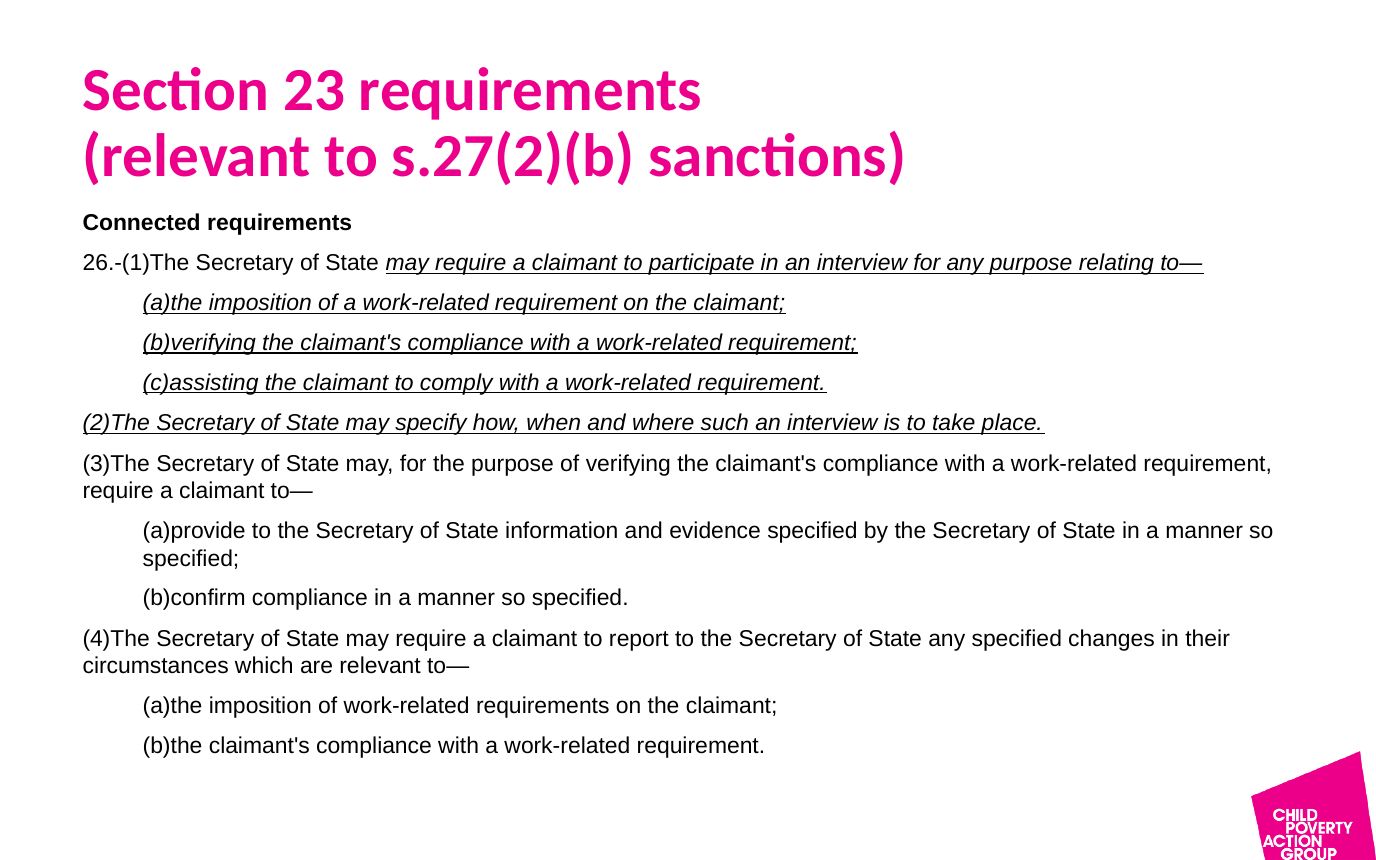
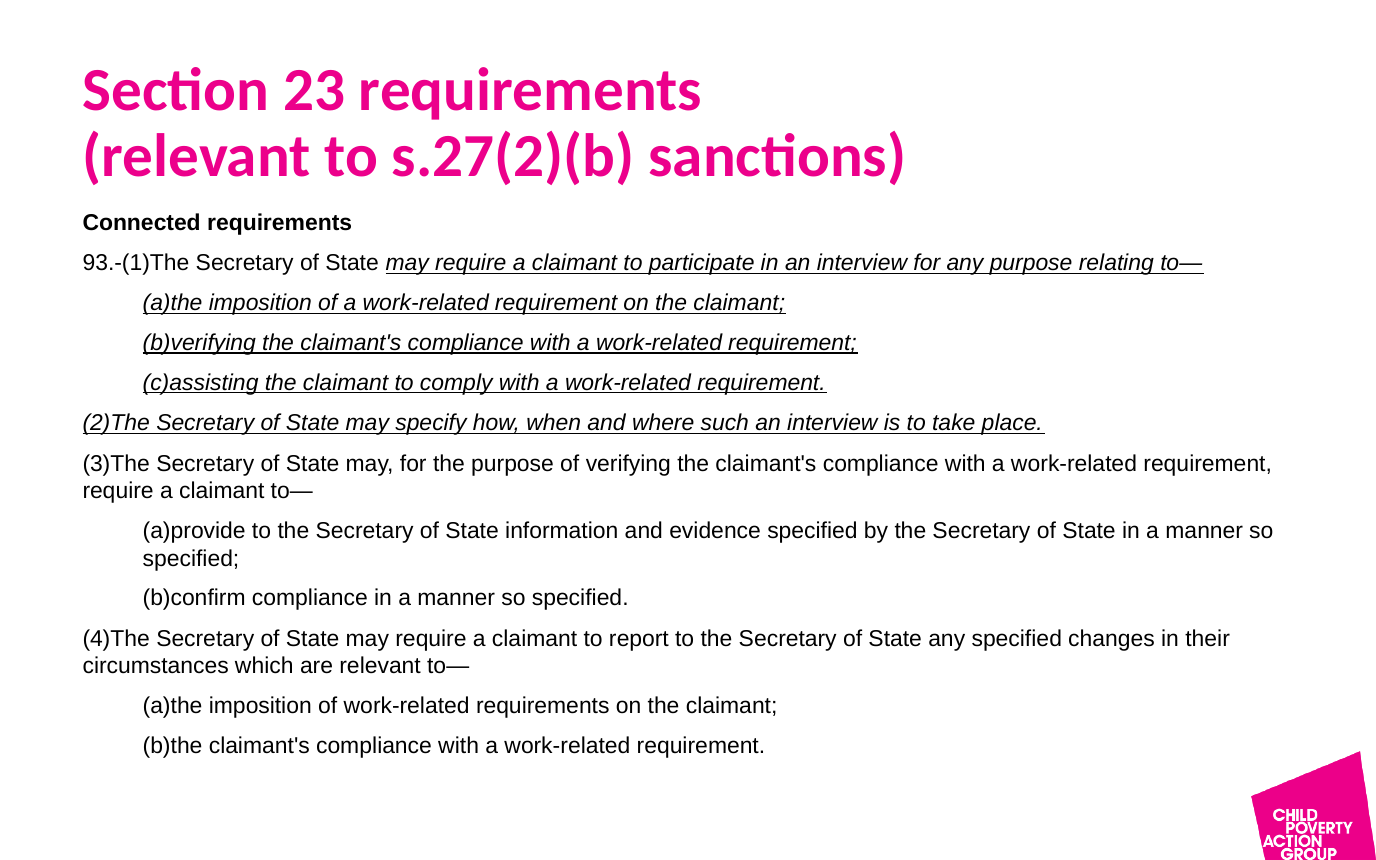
26.-(1)The: 26.-(1)The -> 93.-(1)The (136, 263)
